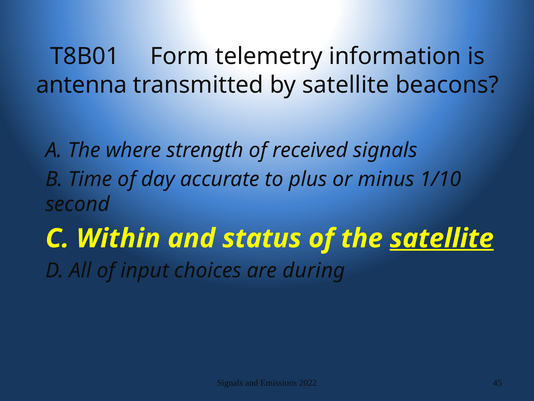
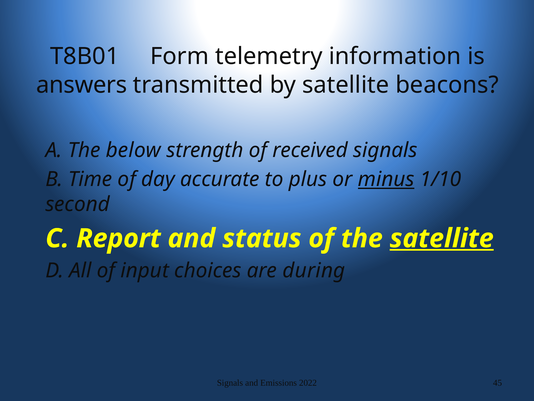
antenna: antenna -> answers (82, 85)
where: where -> below (133, 150)
minus underline: none -> present (386, 179)
Within: Within -> Report (119, 238)
